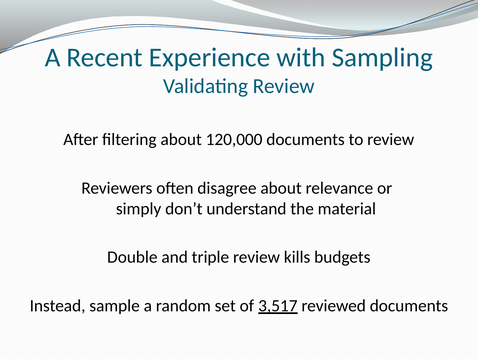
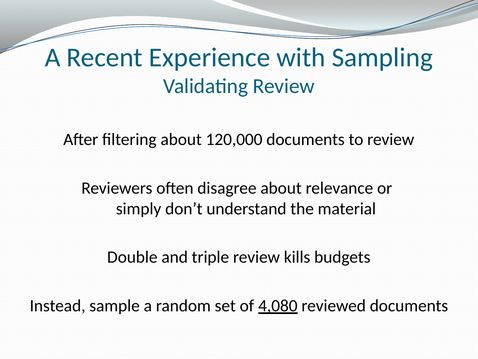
3,517: 3,517 -> 4,080 (278, 305)
